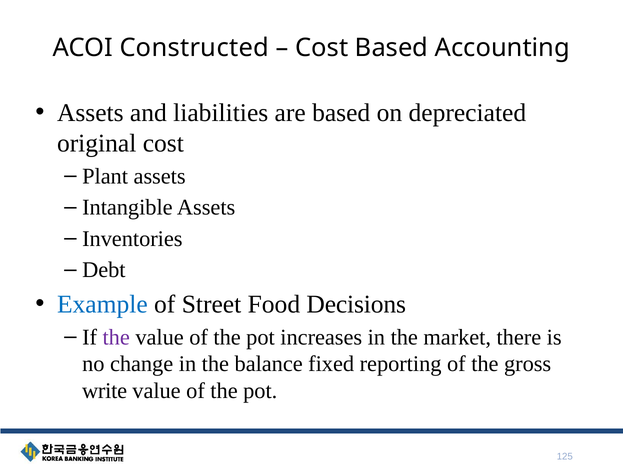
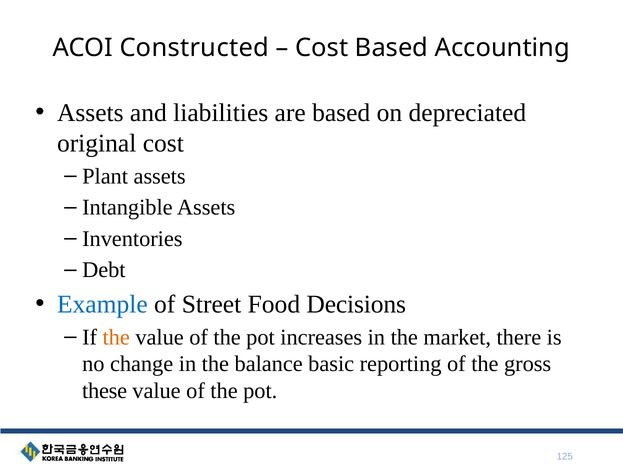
the colour: purple -> orange (116, 337)
fixed: fixed -> basic (331, 364)
write: write -> these (105, 391)
